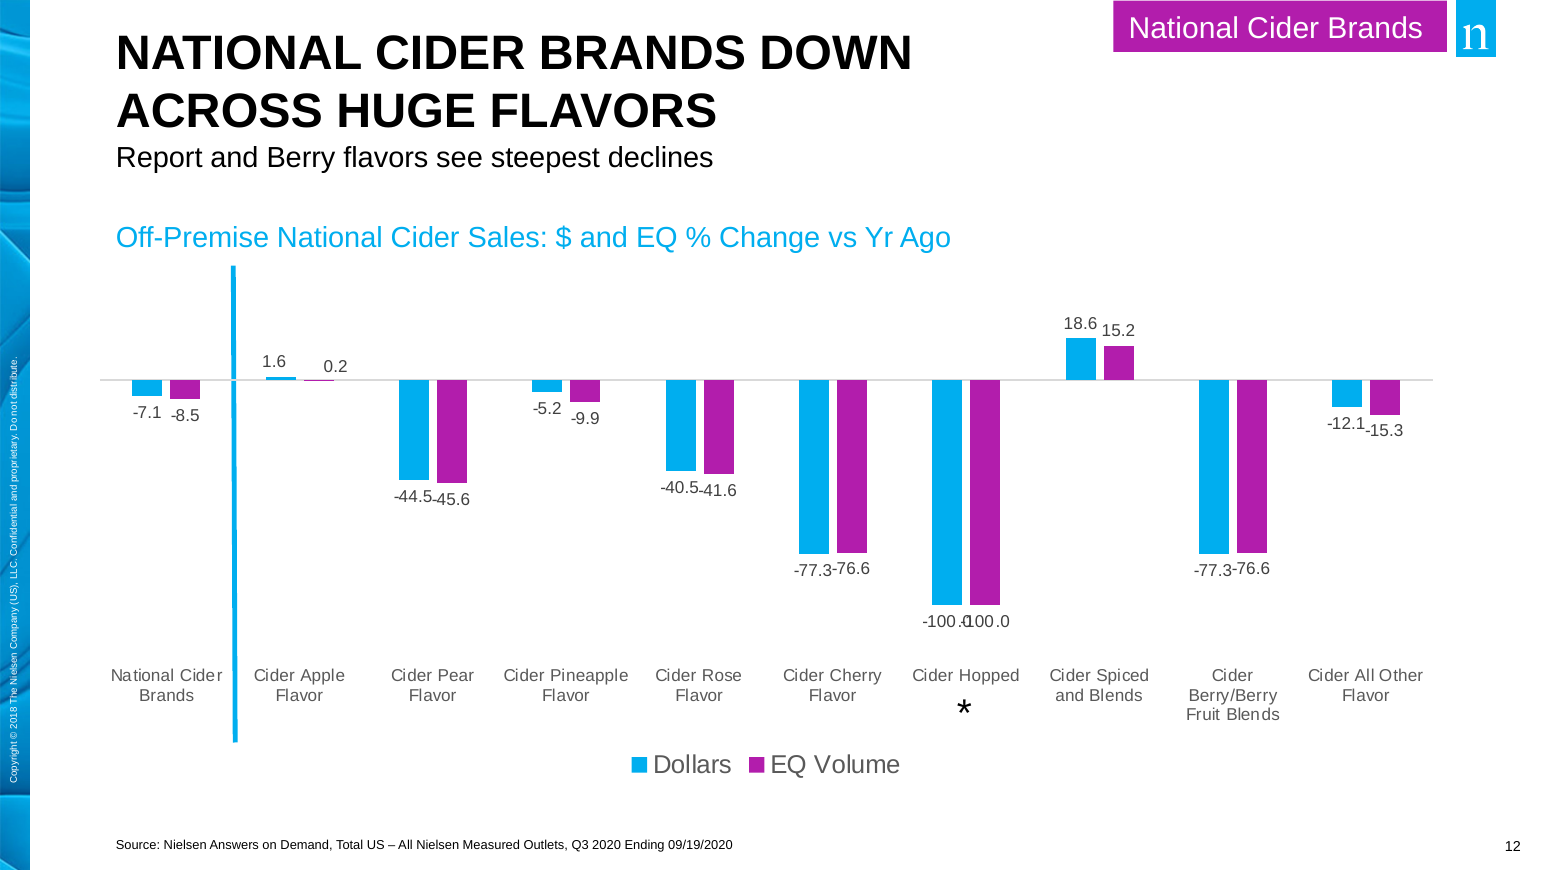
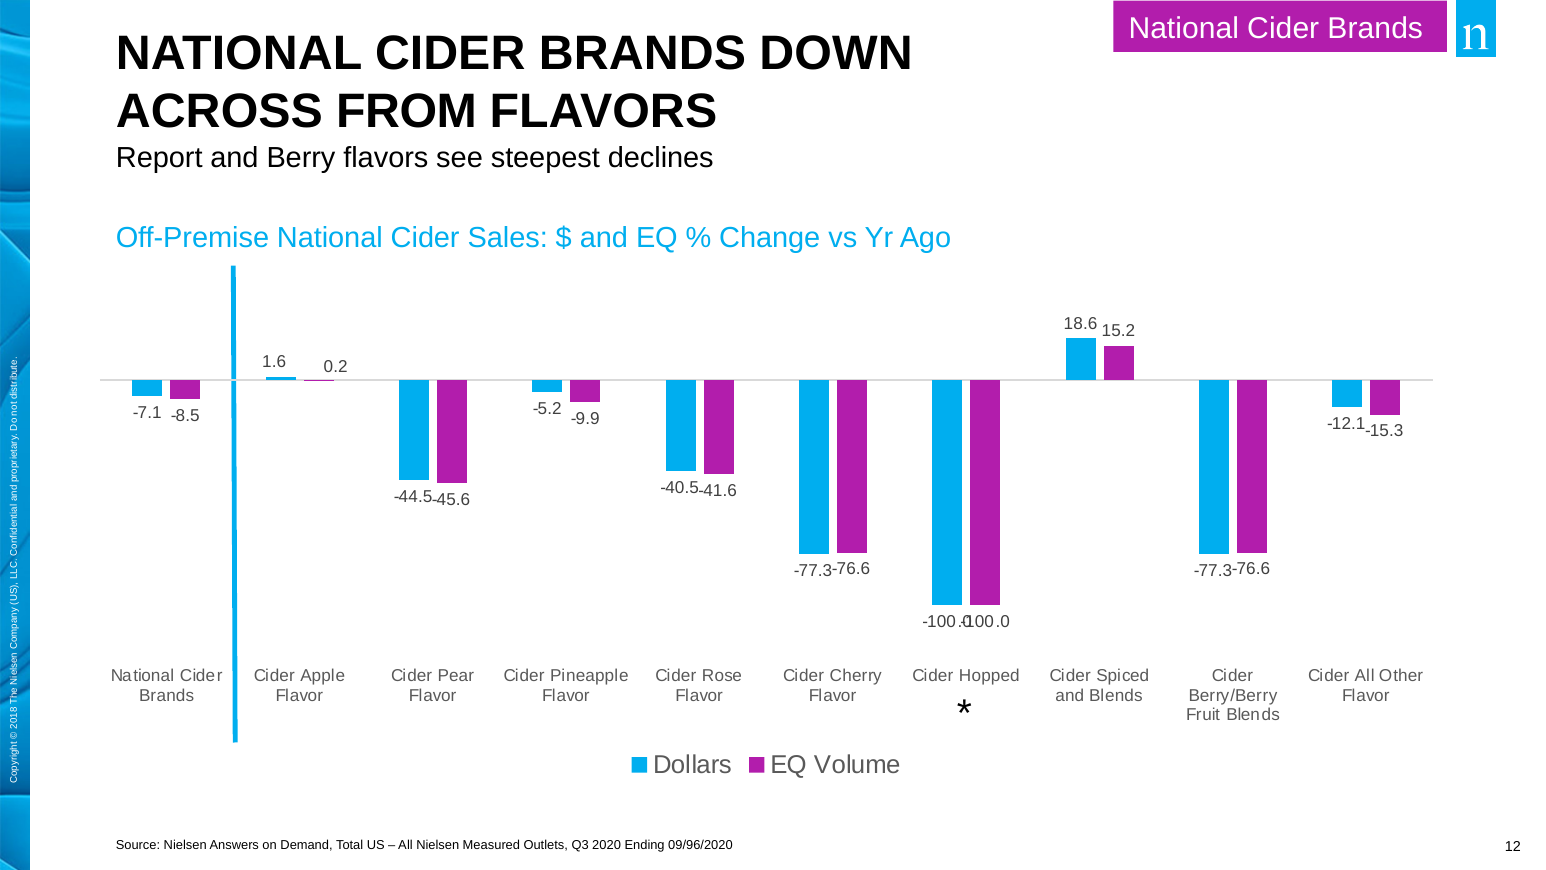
HUGE: HUGE -> FROM (407, 112)
09/19/2020: 09/19/2020 -> 09/96/2020 (700, 845)
